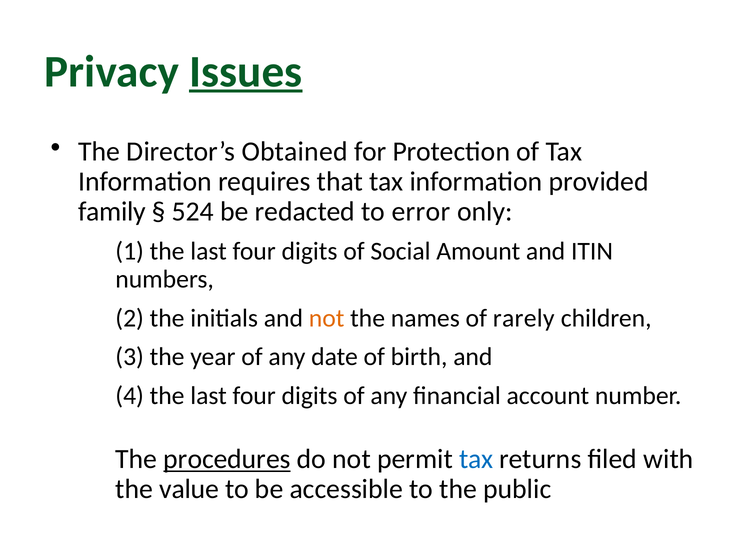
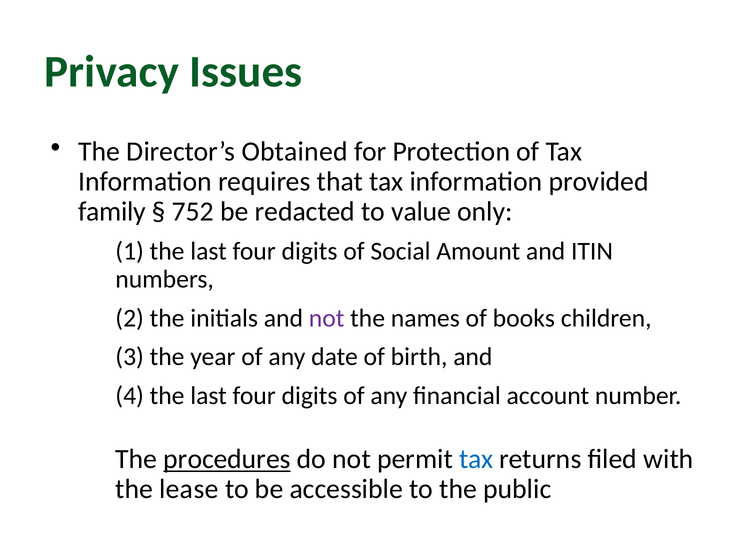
Issues underline: present -> none (246, 72)
524: 524 -> 752 (193, 212)
error: error -> value (421, 212)
not colour: orange -> purple (327, 318)
rarely: rarely -> books (524, 318)
value: value -> lease (189, 489)
